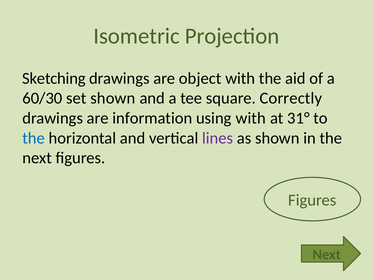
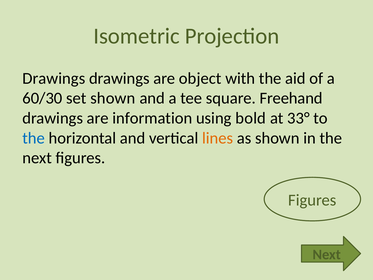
Sketching: Sketching -> Drawings (54, 78)
Correctly: Correctly -> Freehand (291, 98)
using with: with -> bold (251, 118)
31°: 31° -> 33° (298, 118)
lines colour: purple -> orange (218, 138)
